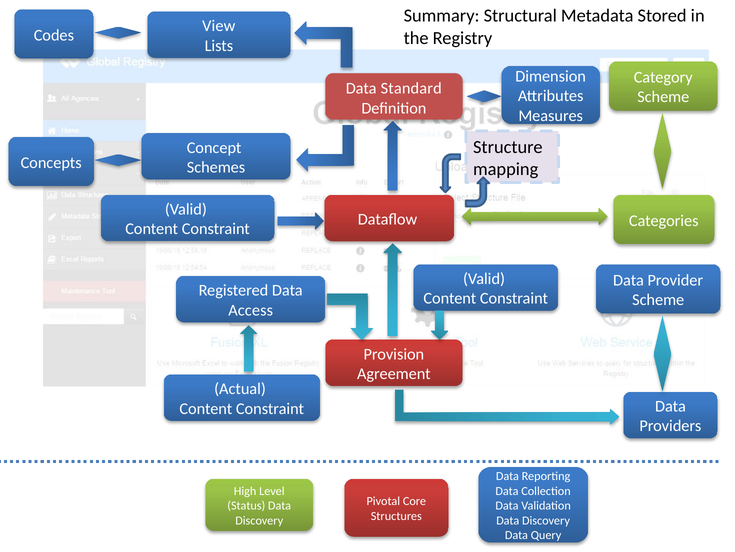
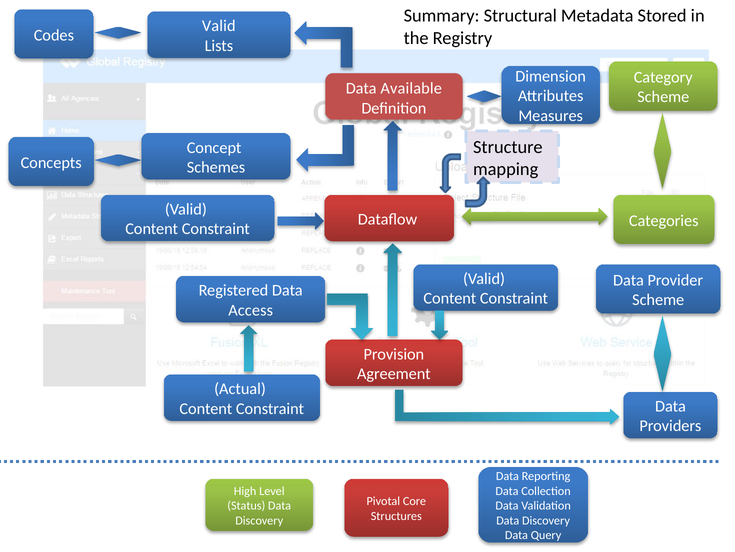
View: View -> Valid (219, 26)
Standard: Standard -> Available (411, 88)
